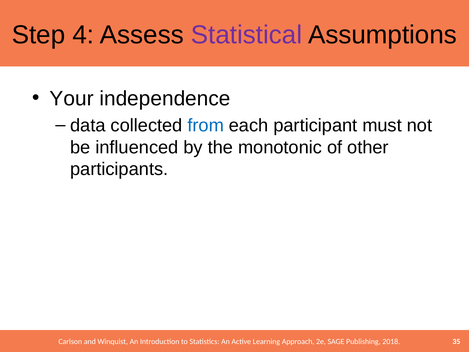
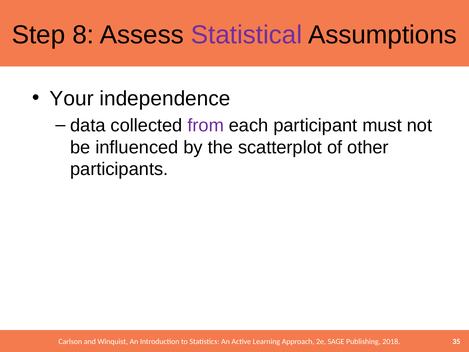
4: 4 -> 8 (83, 35)
from colour: blue -> purple (206, 125)
monotonic: monotonic -> scatterplot (280, 147)
